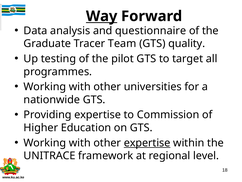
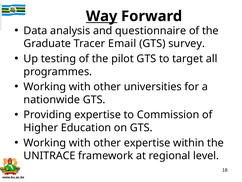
Team: Team -> Email (122, 44)
quality: quality -> survey (187, 44)
expertise underline: present -> none (147, 142)
